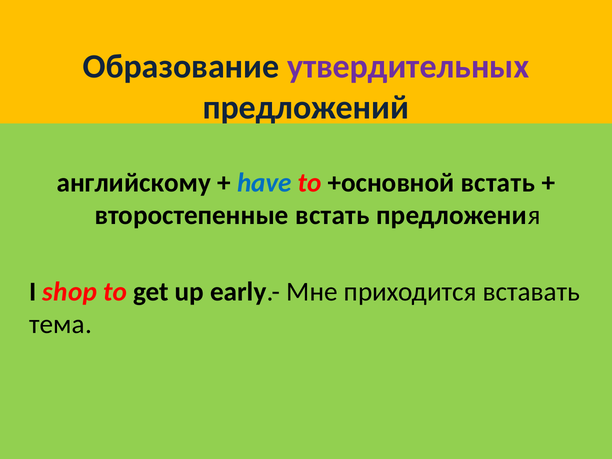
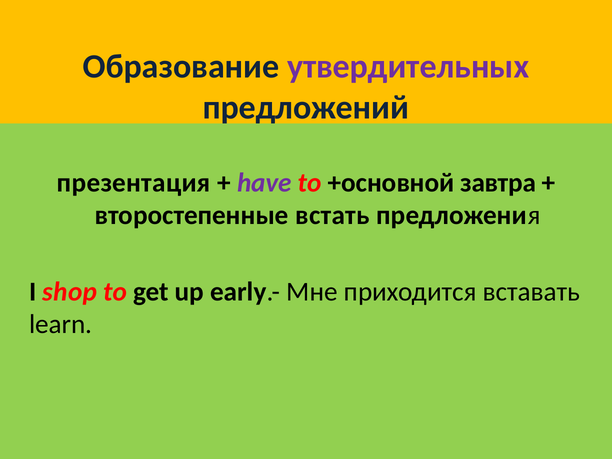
английскому: английскому -> презентация (134, 183)
have colour: blue -> purple (264, 183)
+основной встать: встать -> завтра (498, 183)
тема: тема -> learn (61, 324)
